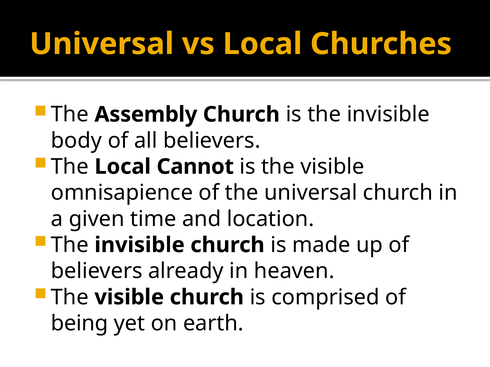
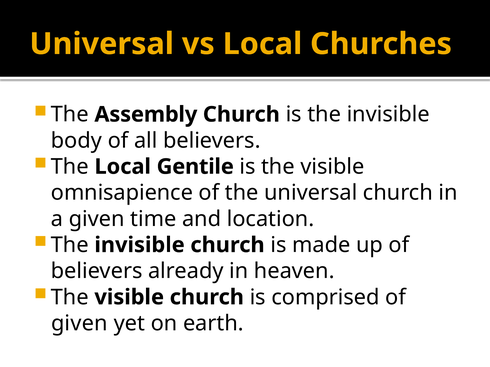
Cannot: Cannot -> Gentile (195, 167)
being: being -> given (79, 324)
